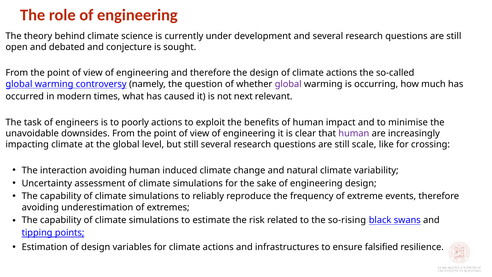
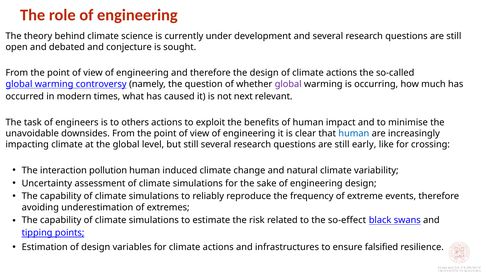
poorly: poorly -> others (135, 122)
human colour: purple -> blue (354, 133)
scale: scale -> early (364, 144)
interaction avoiding: avoiding -> pollution (108, 170)
so-rising: so-rising -> so-effect (347, 220)
